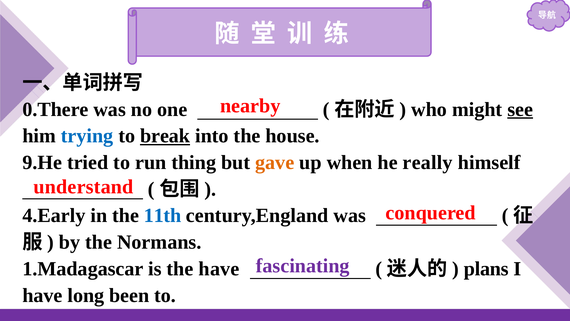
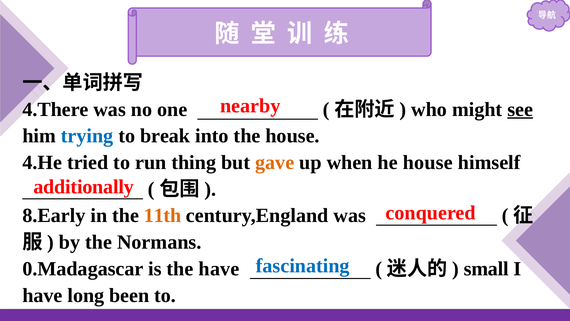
0.There: 0.There -> 4.There (55, 109)
break underline: present -> none (165, 136)
9.He: 9.He -> 4.He (42, 162)
he really: really -> house (428, 162)
understand: understand -> additionally (84, 187)
4.Early: 4.Early -> 8.Early (54, 215)
11th colour: blue -> orange (163, 215)
fascinating colour: purple -> blue (303, 266)
1.Madagascar: 1.Madagascar -> 0.Madagascar (83, 268)
plans: plans -> small (486, 268)
